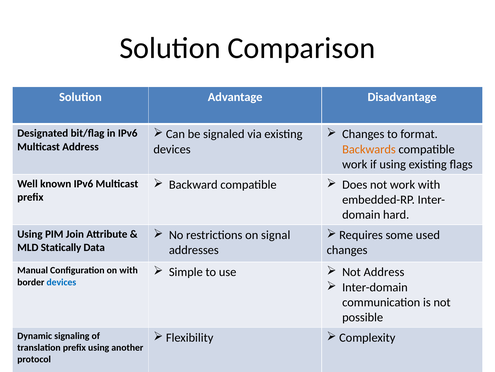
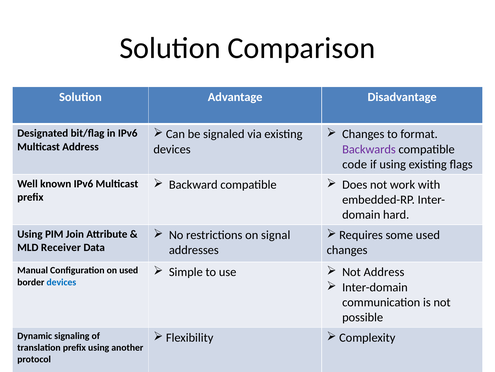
Backwards colour: orange -> purple (369, 149)
work: work -> code (355, 164)
Statically: Statically -> Receiver (61, 247)
on with: with -> used (129, 270)
